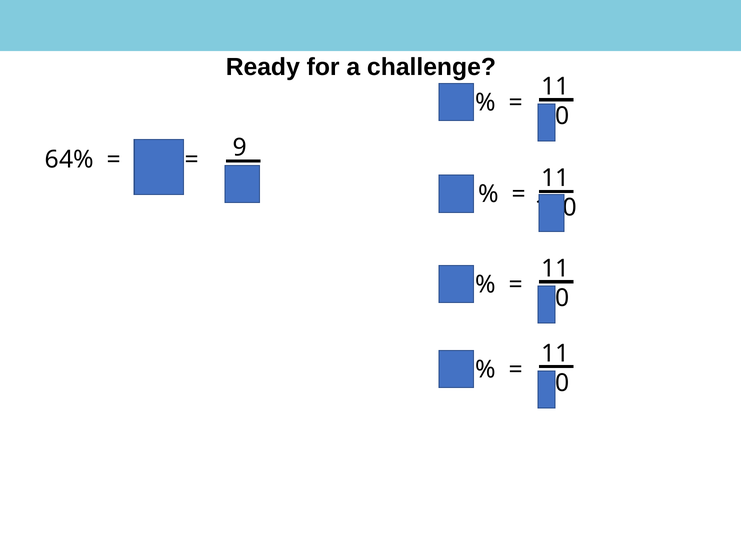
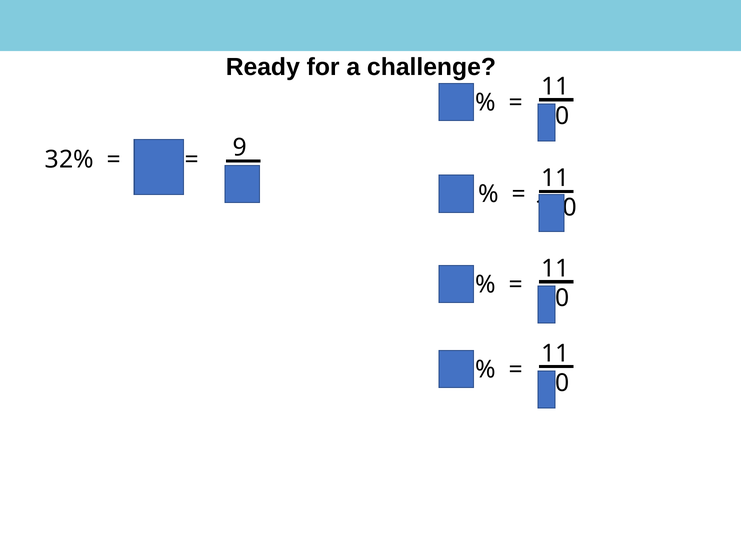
64%: 64% -> 32% (69, 160)
